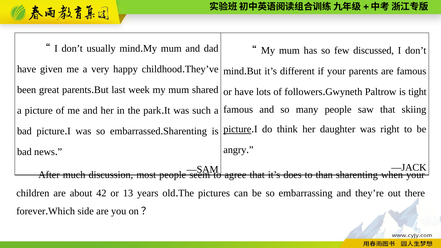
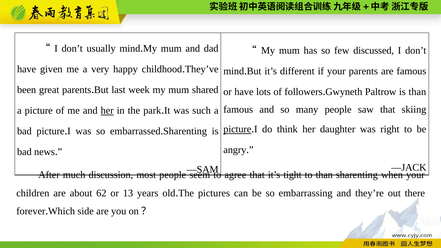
is tight: tight -> than (417, 92)
her underline: none -> present (107, 111)
does: does -> tight (293, 175)
42: 42 -> 62 (101, 193)
